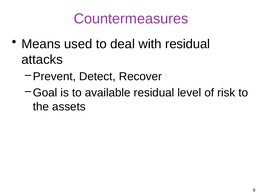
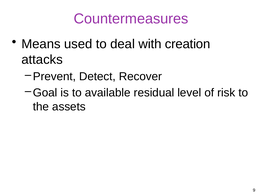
with residual: residual -> creation (188, 44)
